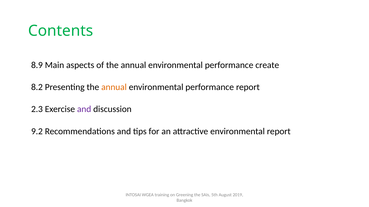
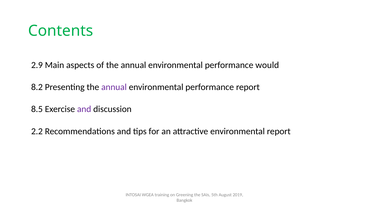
8.9: 8.9 -> 2.9 (37, 65)
create: create -> would (267, 65)
annual colour: orange -> purple (114, 87)
2.3: 2.3 -> 8.5 (37, 109)
9.2: 9.2 -> 2.2 (37, 132)
